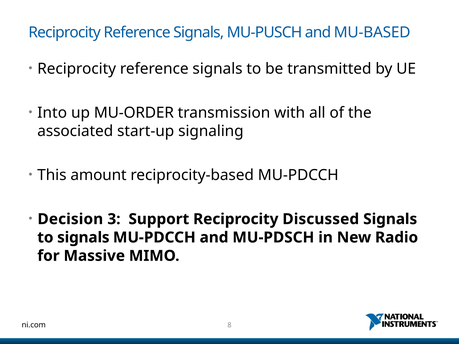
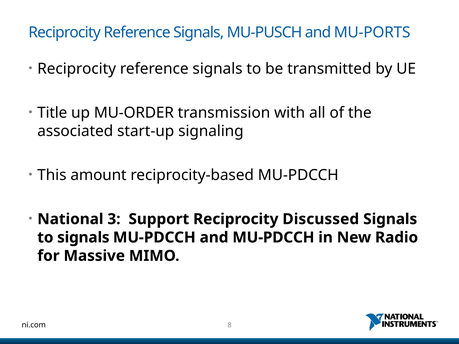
MU-BASED: MU-BASED -> MU-PORTS (372, 32)
Into: Into -> Title (52, 113)
Decision: Decision -> National (70, 219)
and MU-PDSCH: MU-PDSCH -> MU-PDCCH (273, 238)
